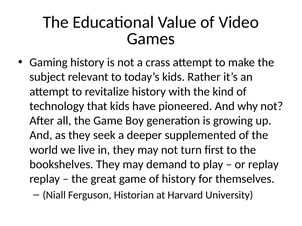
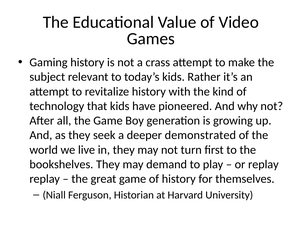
supplemented: supplemented -> demonstrated (200, 136)
